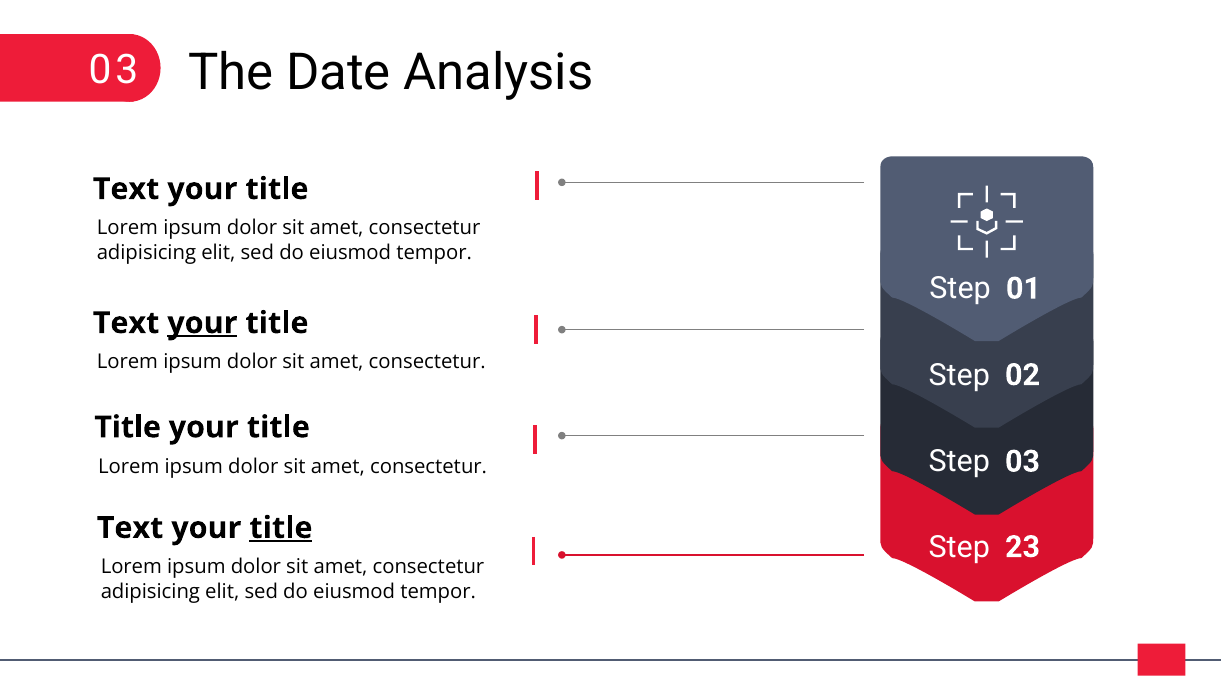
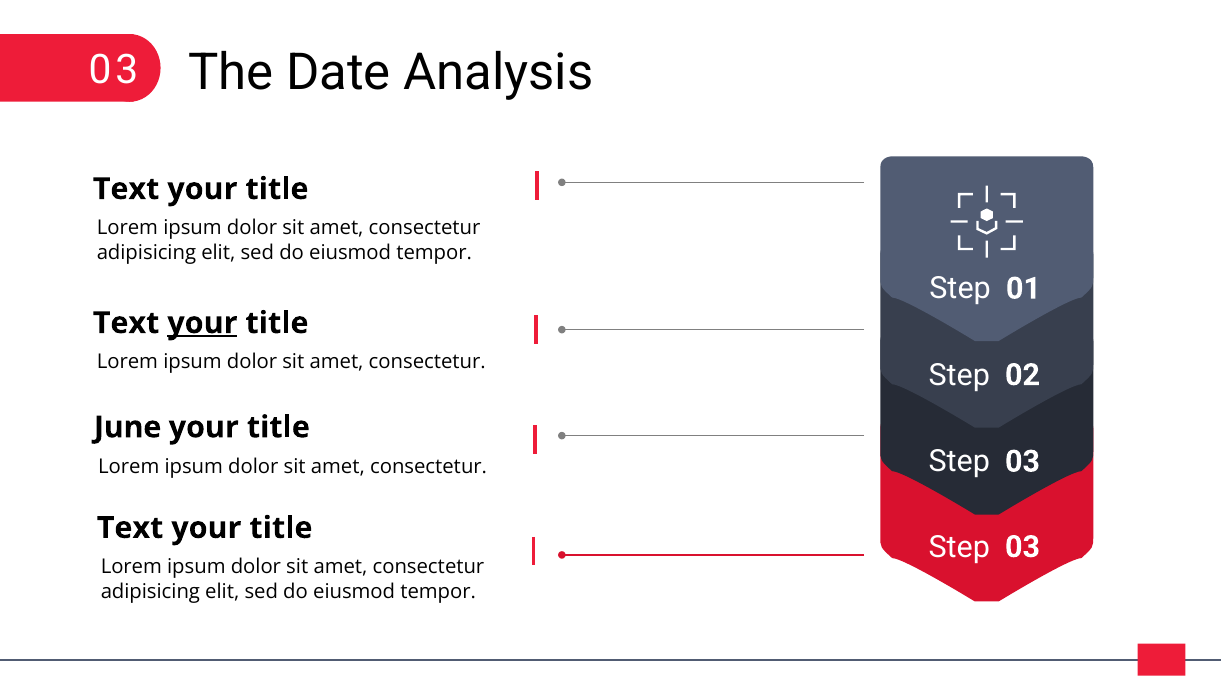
Title: Title -> June (128, 427)
title underline: present -> none (281, 528)
23: 23 -> 03 (1023, 547)
